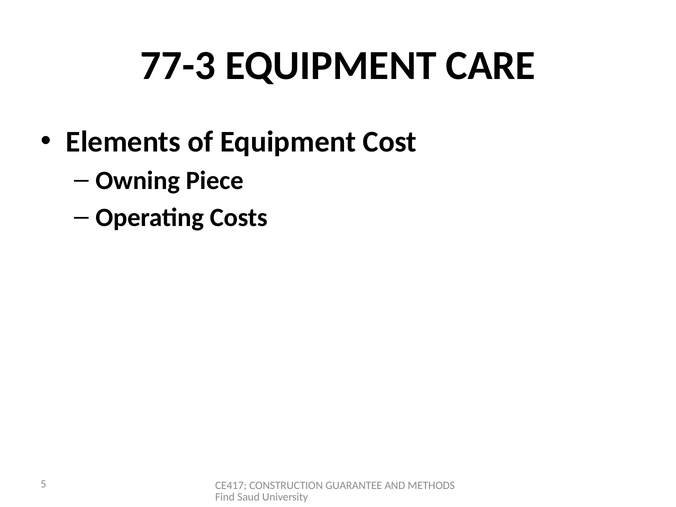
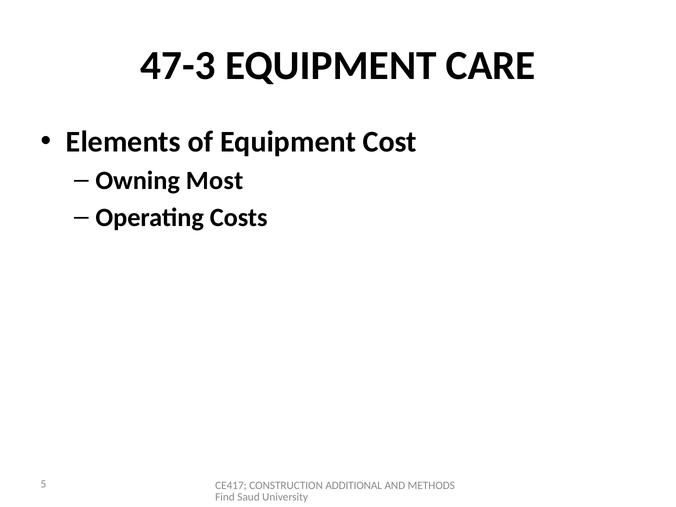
77-3: 77-3 -> 47-3 (178, 65)
Piece: Piece -> Most (215, 181)
GUARANTEE: GUARANTEE -> ADDITIONAL (354, 486)
